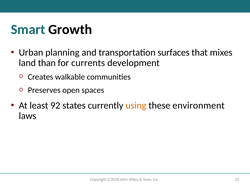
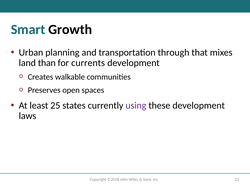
surfaces: surfaces -> through (174, 52)
92: 92 -> 25 (55, 105)
using colour: orange -> purple (136, 105)
these environment: environment -> development (199, 105)
